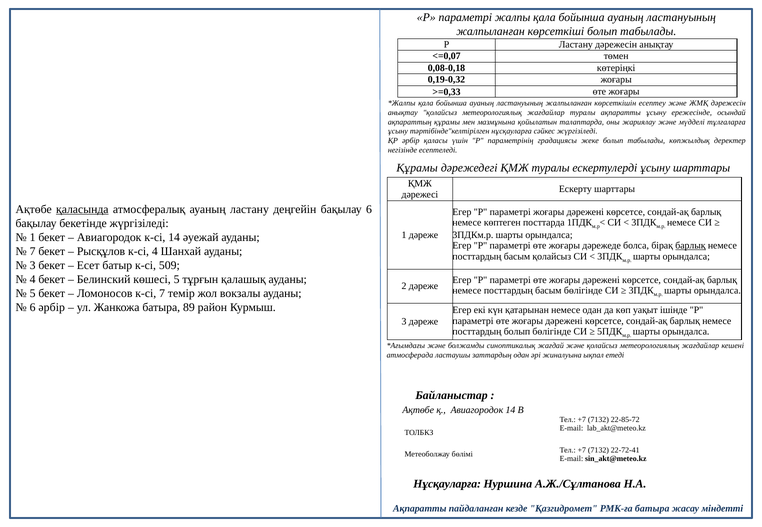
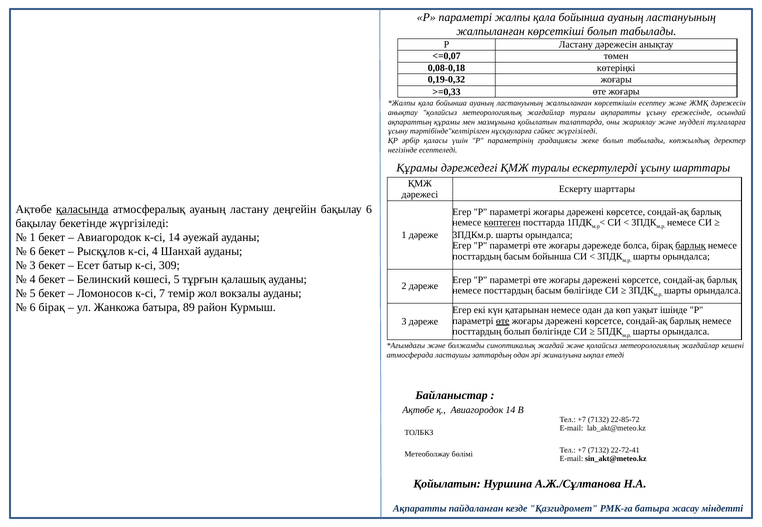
көптеген underline: none -> present (502, 223)
7: 7 -> 6 (33, 252)
басым қолайсыз: қолайсыз -> бойынша (552, 257)
509: 509 -> 309 (169, 266)
6 әрбір: әрбір -> бірақ (52, 308)
өте underline: none -> present (503, 321)
Нұсқауларға: Нұсқауларға -> Қойылатын (447, 485)
